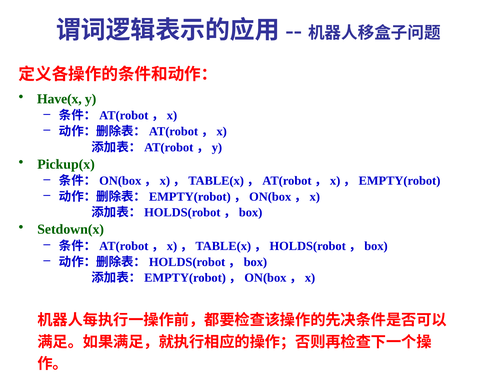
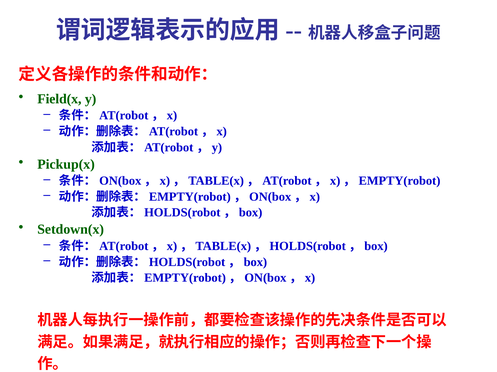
Have(x: Have(x -> Field(x (59, 99)
